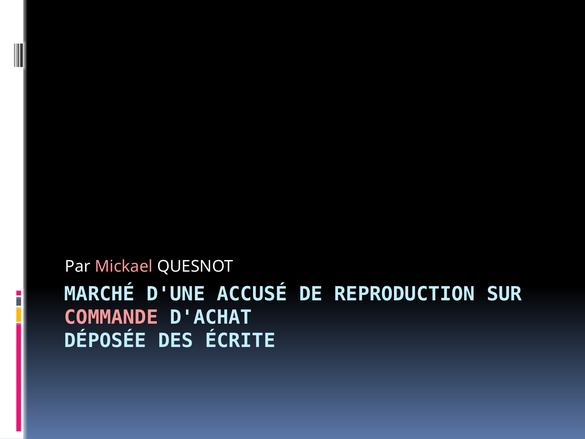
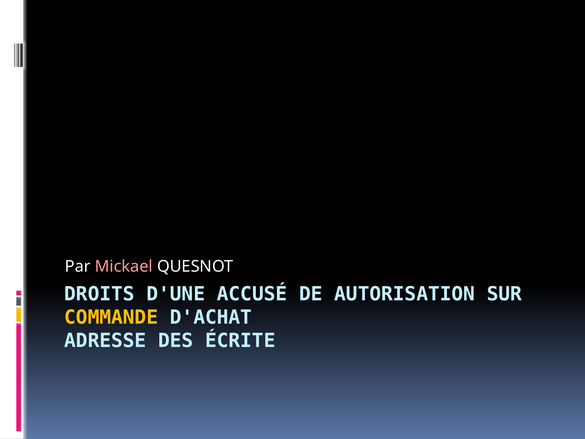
MARCHÉ: MARCHÉ -> DROITS (99, 294)
REPRODUCTION: REPRODUCTION -> AUTORISATION (405, 294)
COMMANDE colour: pink -> yellow (111, 317)
DÉPOSÉE: DÉPOSÉE -> ADRESSE (105, 341)
